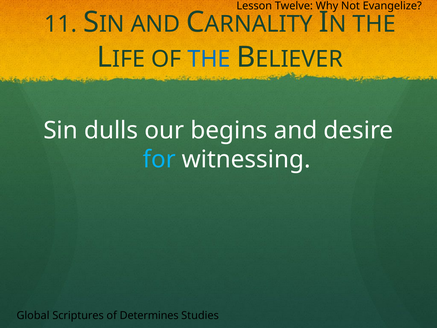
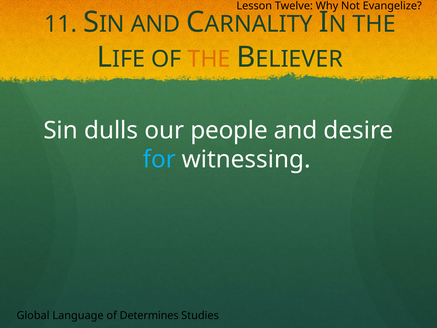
THE colour: blue -> orange (209, 59)
begins: begins -> people (229, 130)
Scriptures: Scriptures -> Language (78, 315)
